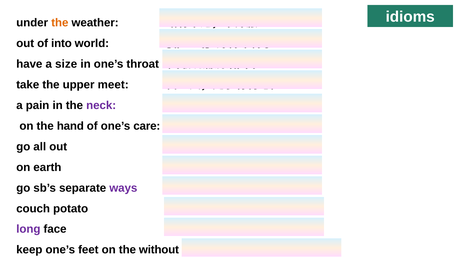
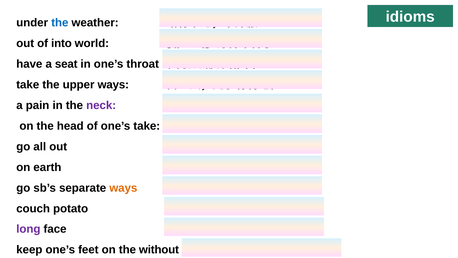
the colour: orange -> blue (60, 23)
size: size -> seat (66, 64)
upper meet: meet -> ways (113, 85)
hand: hand -> head (70, 126)
one’s care: care -> take (147, 126)
ways colour: purple -> orange (123, 188)
